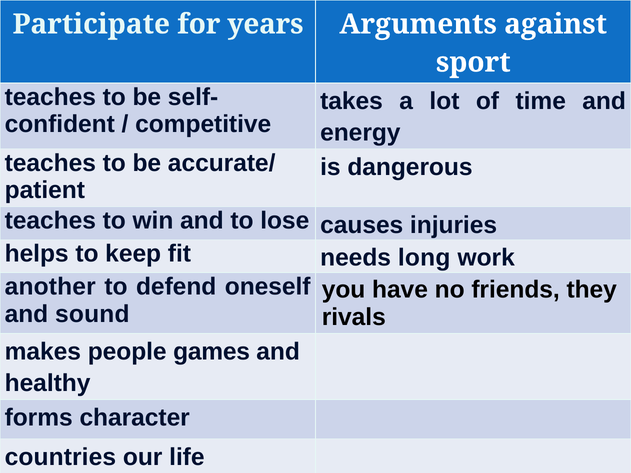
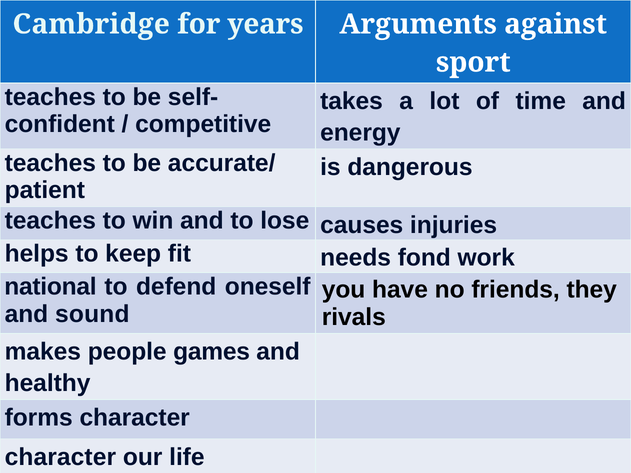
Participate: Participate -> Cambridge (91, 24)
long: long -> fond (424, 258)
another: another -> national (50, 287)
countries: countries -> character (60, 457)
